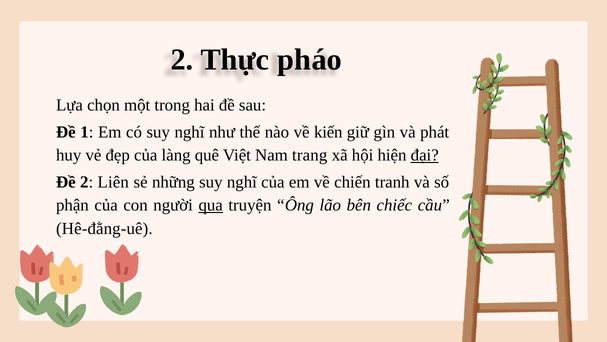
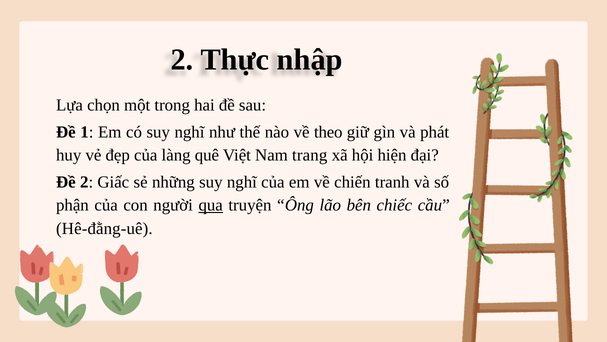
pháo: pháo -> nhập (310, 59)
kiến: kiến -> theo (328, 132)
đại underline: present -> none (425, 155)
Liên: Liên -> Giấc (113, 182)
